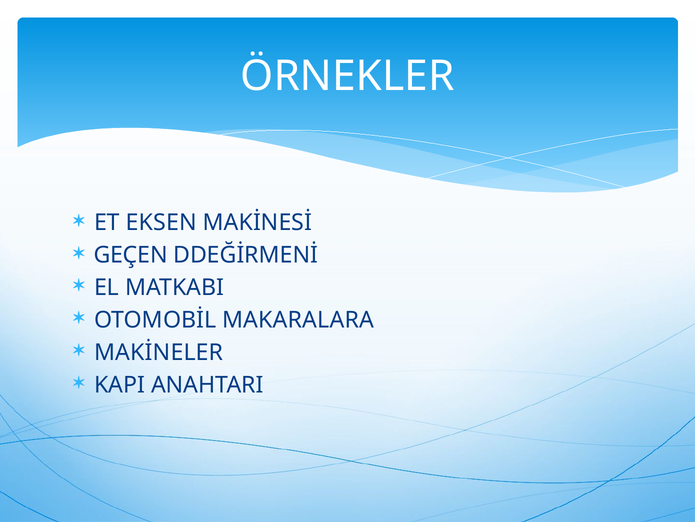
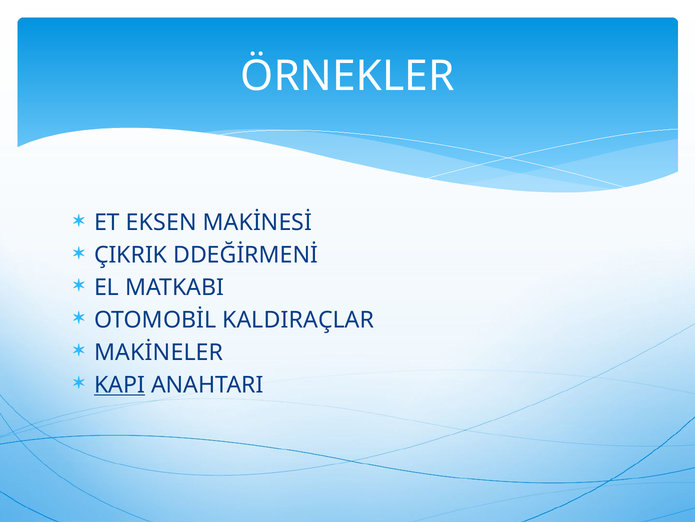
GEÇEN: GEÇEN -> ÇIKRIK (131, 255)
MAKARALARA: MAKARALARA -> KALDIRAÇLAR (298, 320)
KAPI underline: none -> present (120, 384)
